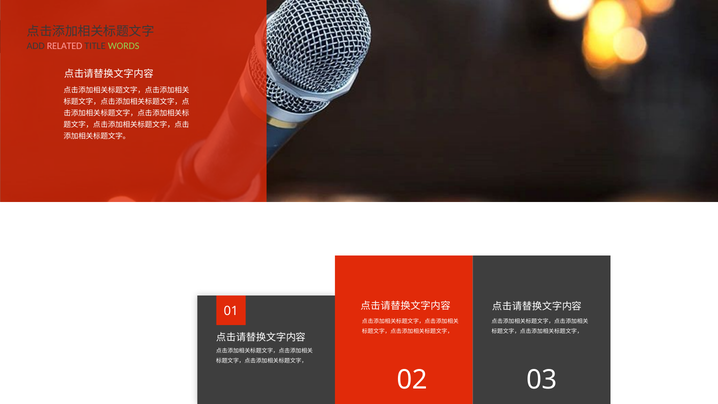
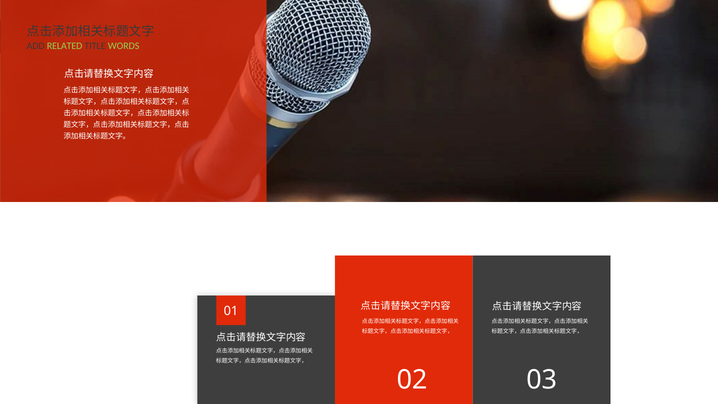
RELATED colour: pink -> light green (65, 46)
